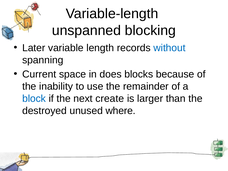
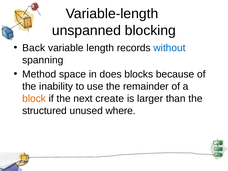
Later: Later -> Back (34, 48)
Current: Current -> Method (39, 74)
block colour: blue -> orange (34, 99)
destroyed: destroyed -> structured (44, 111)
